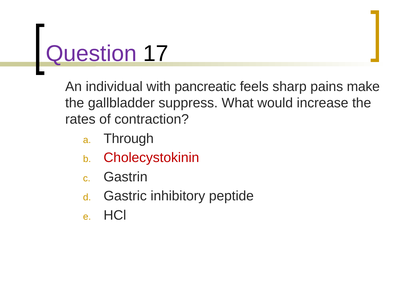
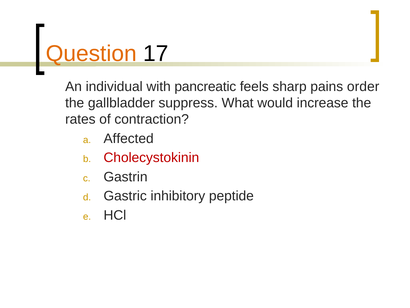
Question colour: purple -> orange (91, 54)
make: make -> order (363, 86)
Through: Through -> Affected (129, 138)
